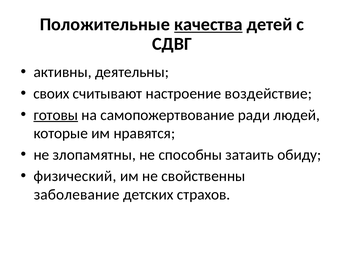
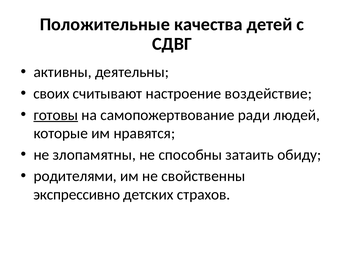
качества underline: present -> none (208, 24)
физический: физический -> родителями (75, 176)
заболевание: заболевание -> экспрессивно (77, 195)
